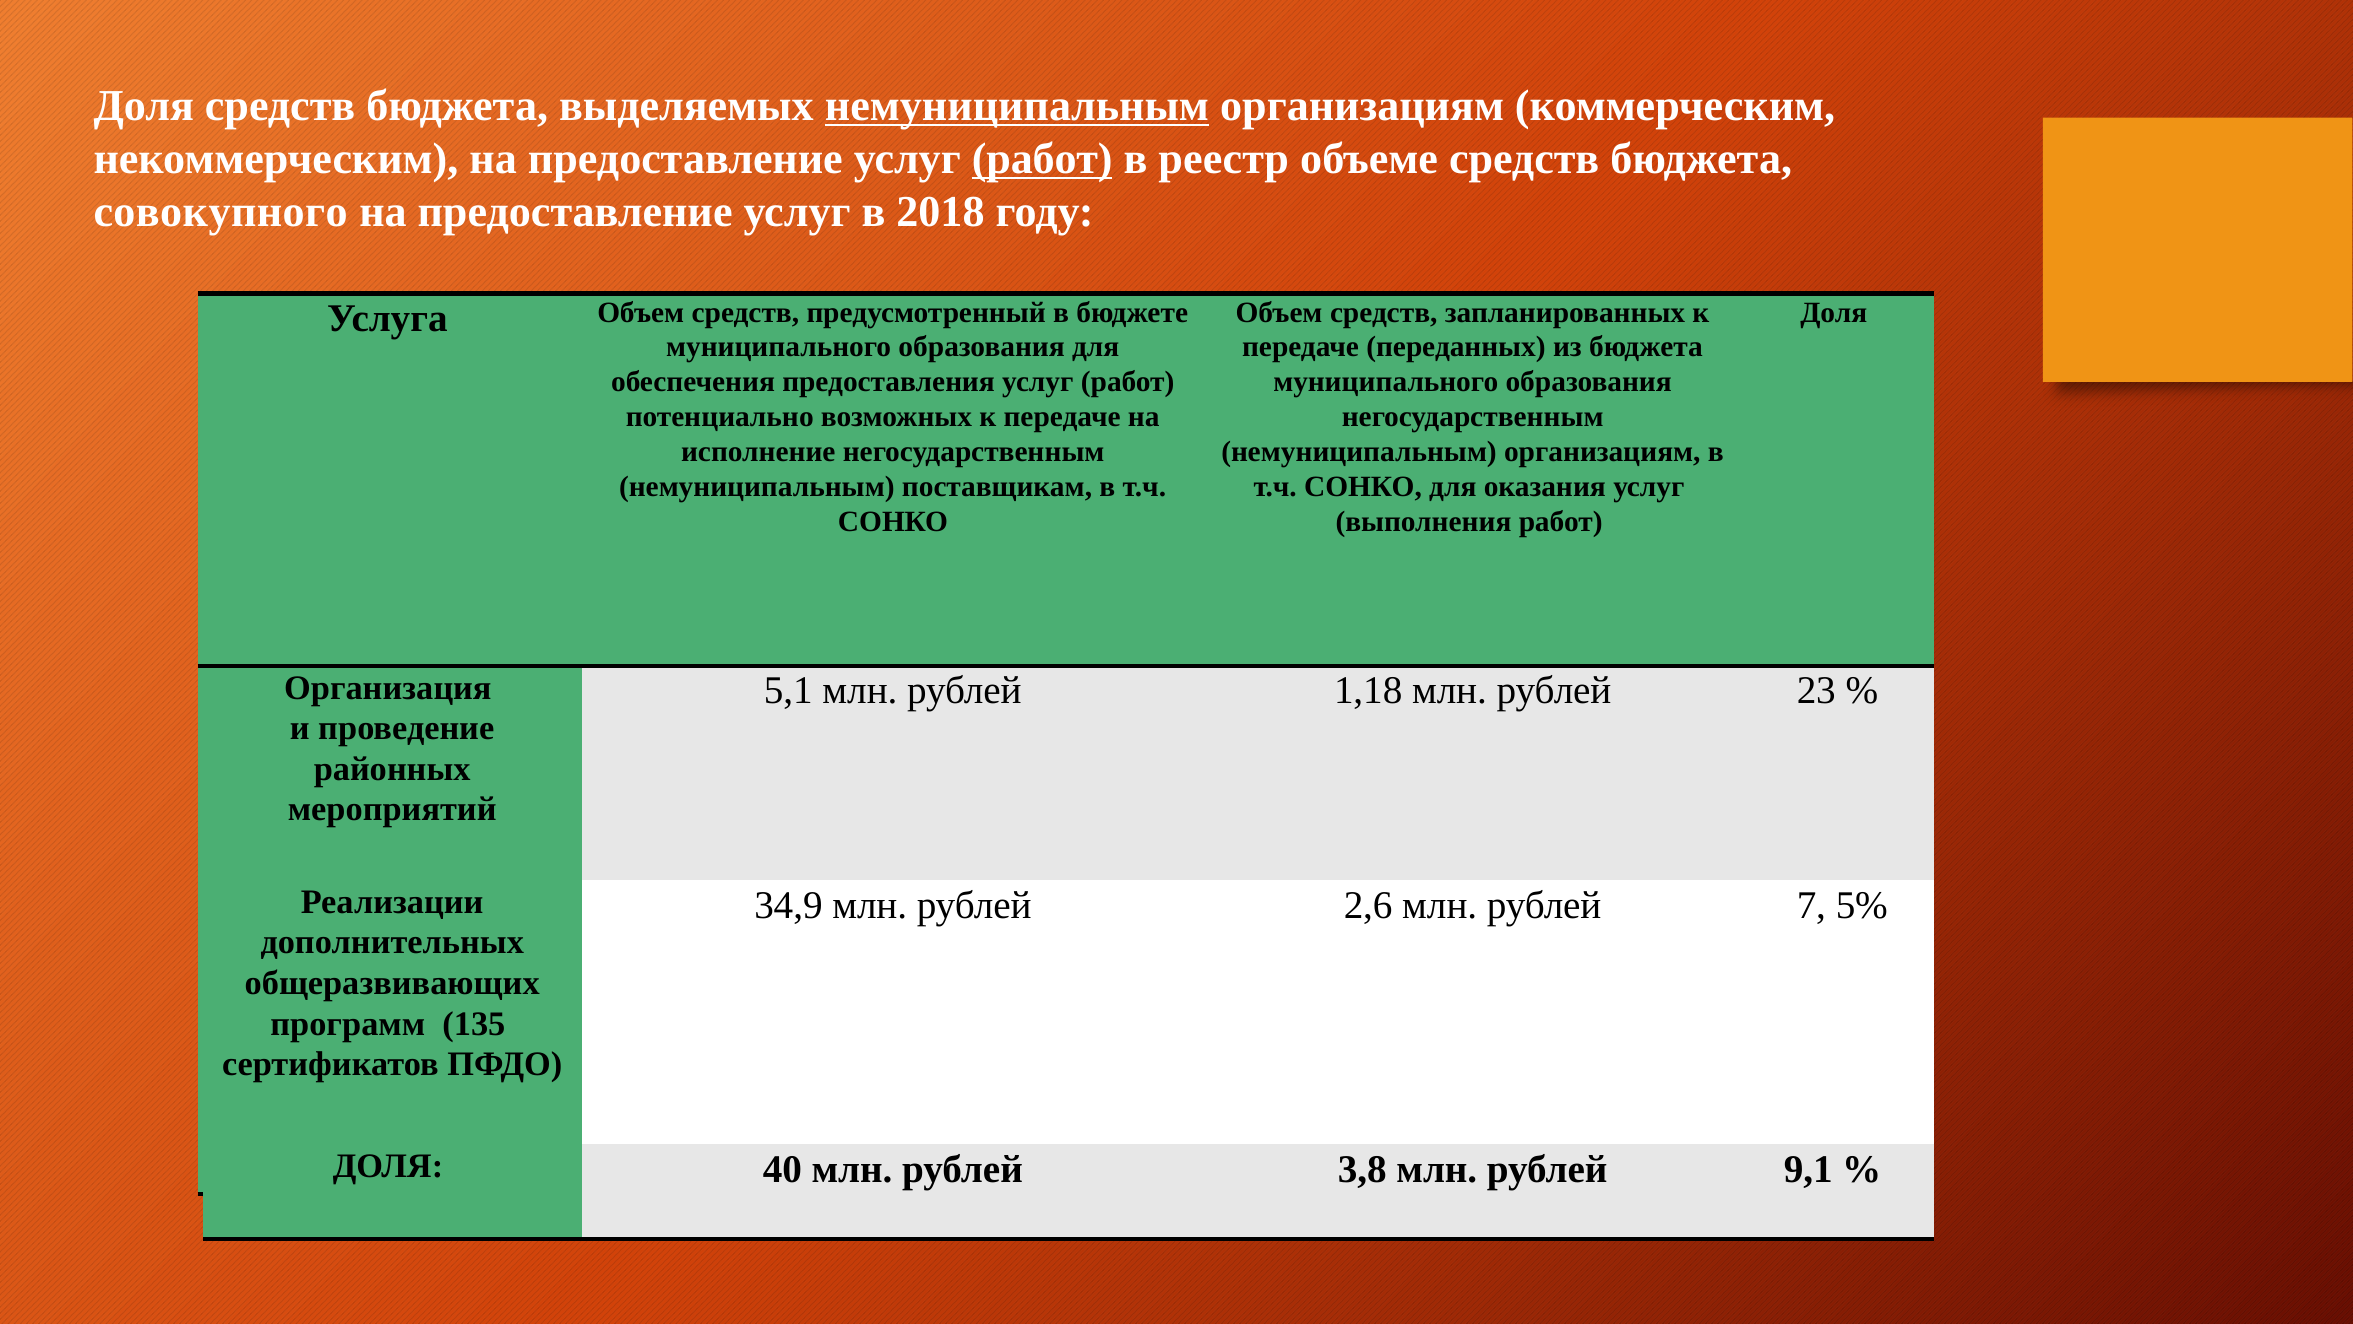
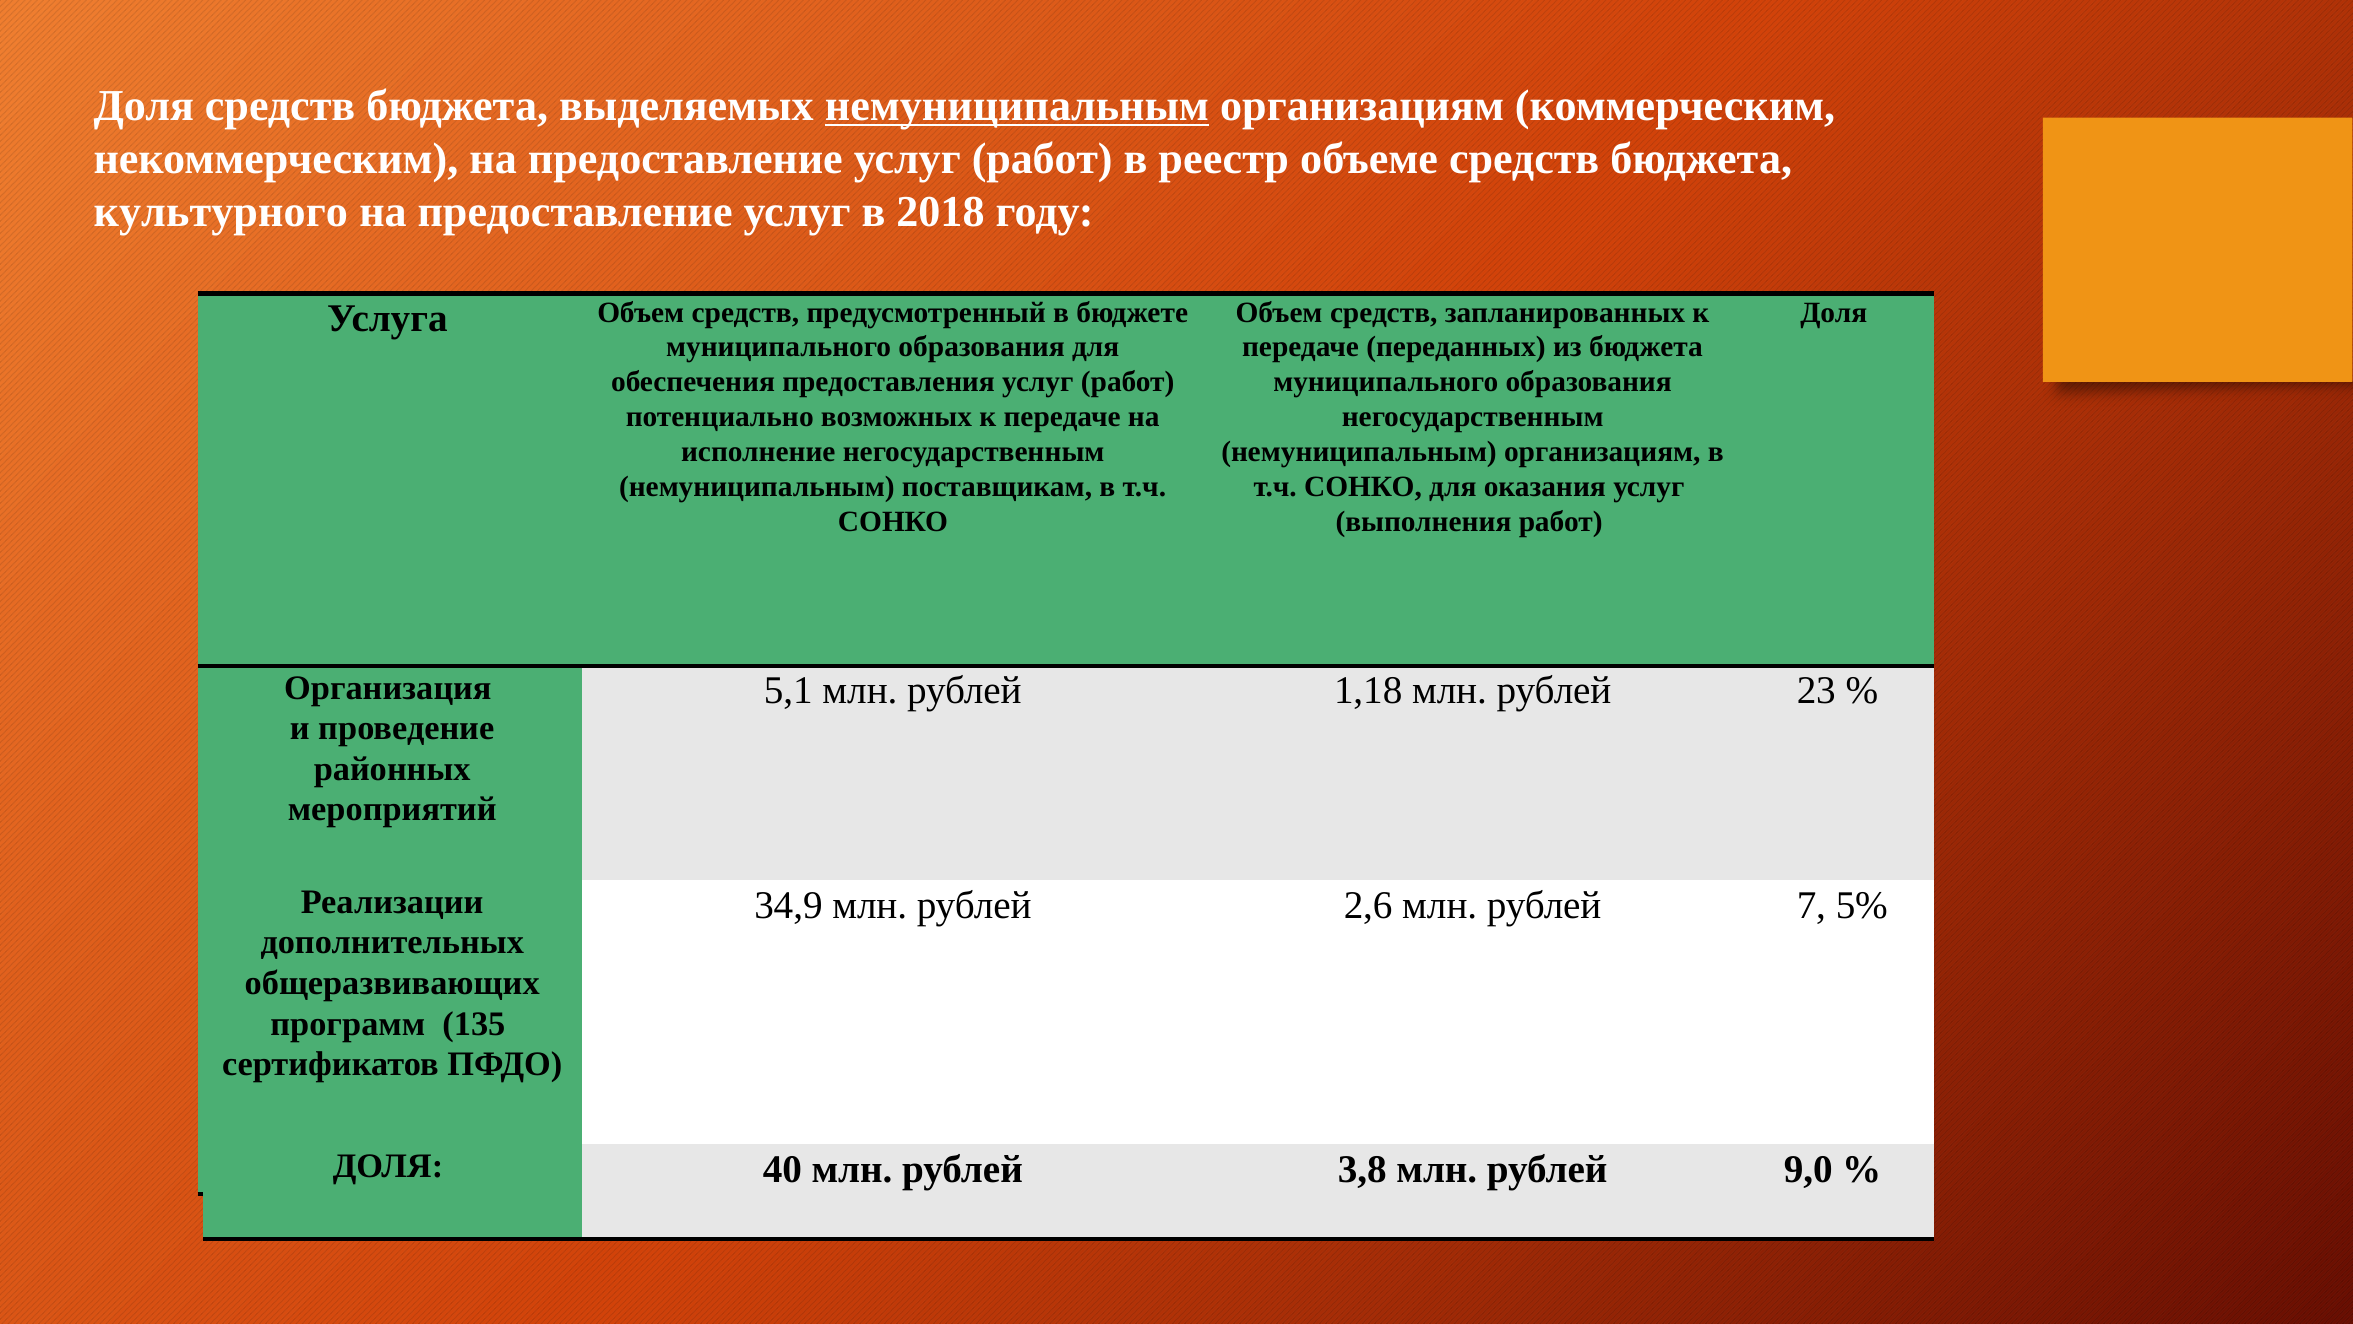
работ underline: present -> none (1042, 159)
совокупного: совокупного -> культурного (221, 212)
9,1: 9,1 -> 9,0 (1808, 1169)
